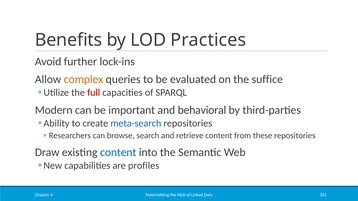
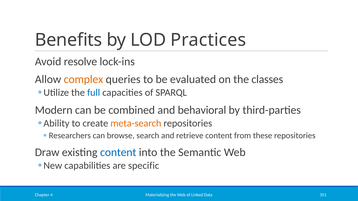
further: further -> resolve (80, 62)
suffice: suffice -> classes (267, 79)
full colour: red -> blue (94, 93)
important: important -> combined (132, 110)
meta-search colour: blue -> orange (136, 123)
profiles: profiles -> specific (144, 166)
